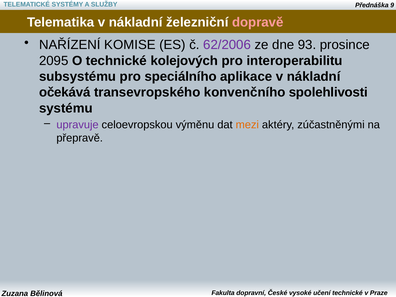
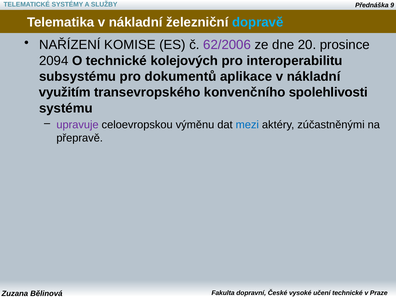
dopravě colour: pink -> light blue (258, 22)
93: 93 -> 20 (307, 45)
2095: 2095 -> 2094 (54, 61)
speciálního: speciálního -> dokumentů (181, 77)
očekává: očekává -> využitím (65, 92)
mezi colour: orange -> blue (247, 125)
